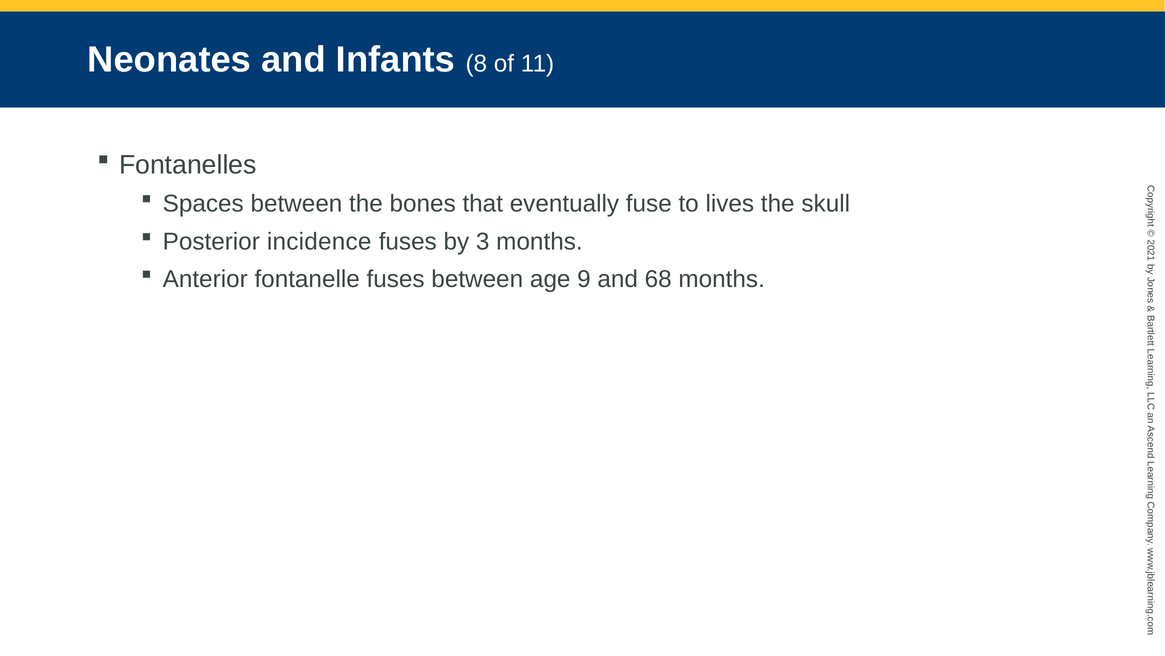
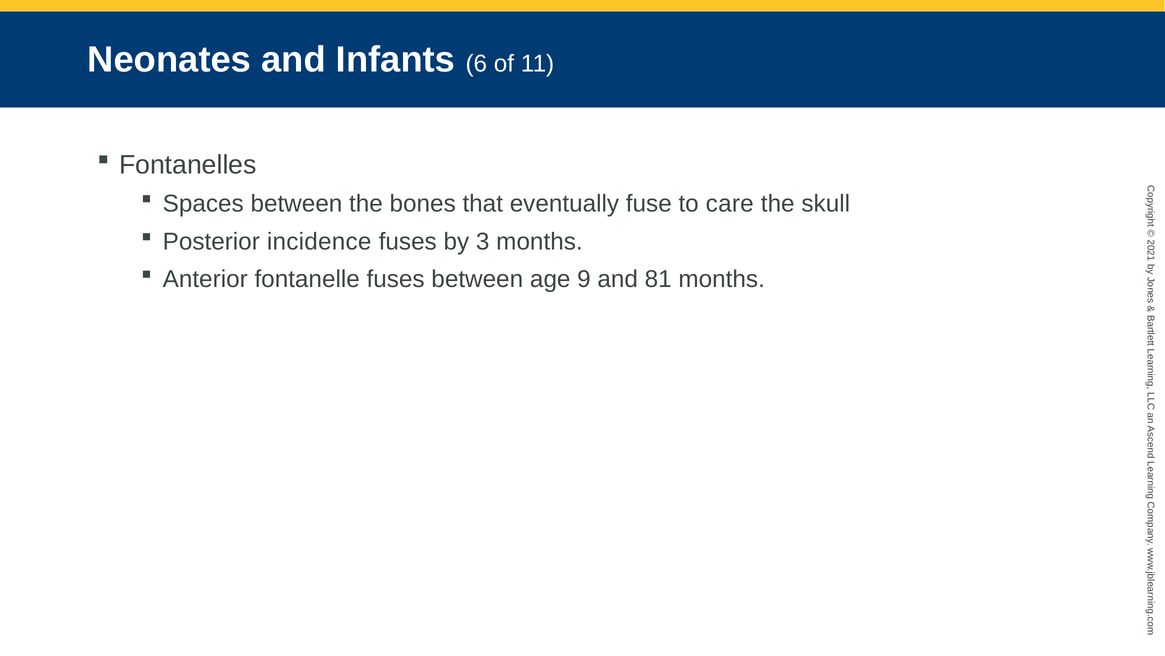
8: 8 -> 6 (476, 64)
lives: lives -> care (730, 204)
68: 68 -> 81 (658, 279)
